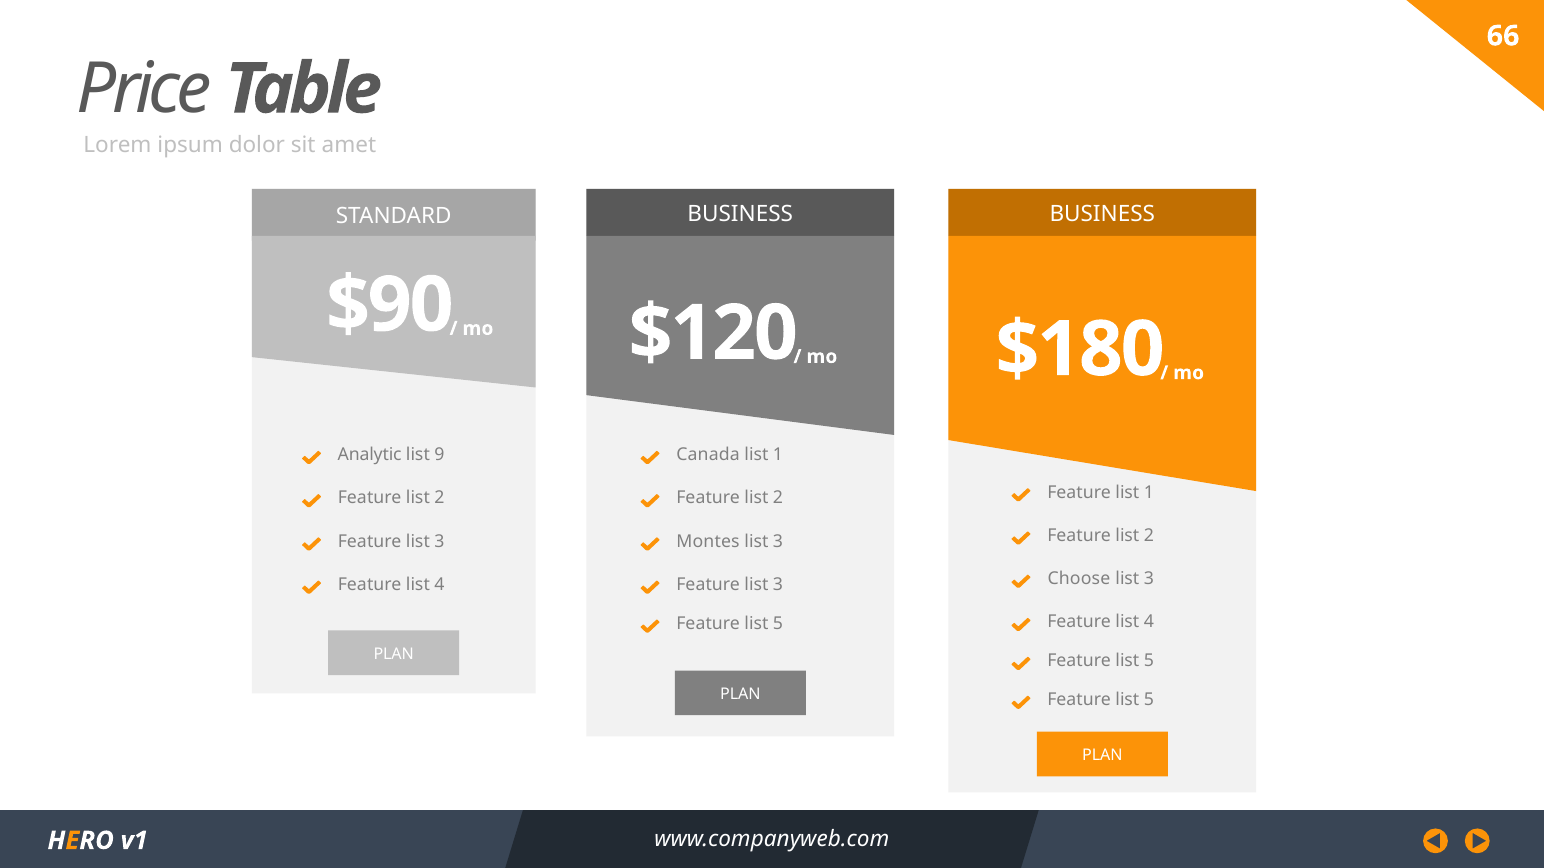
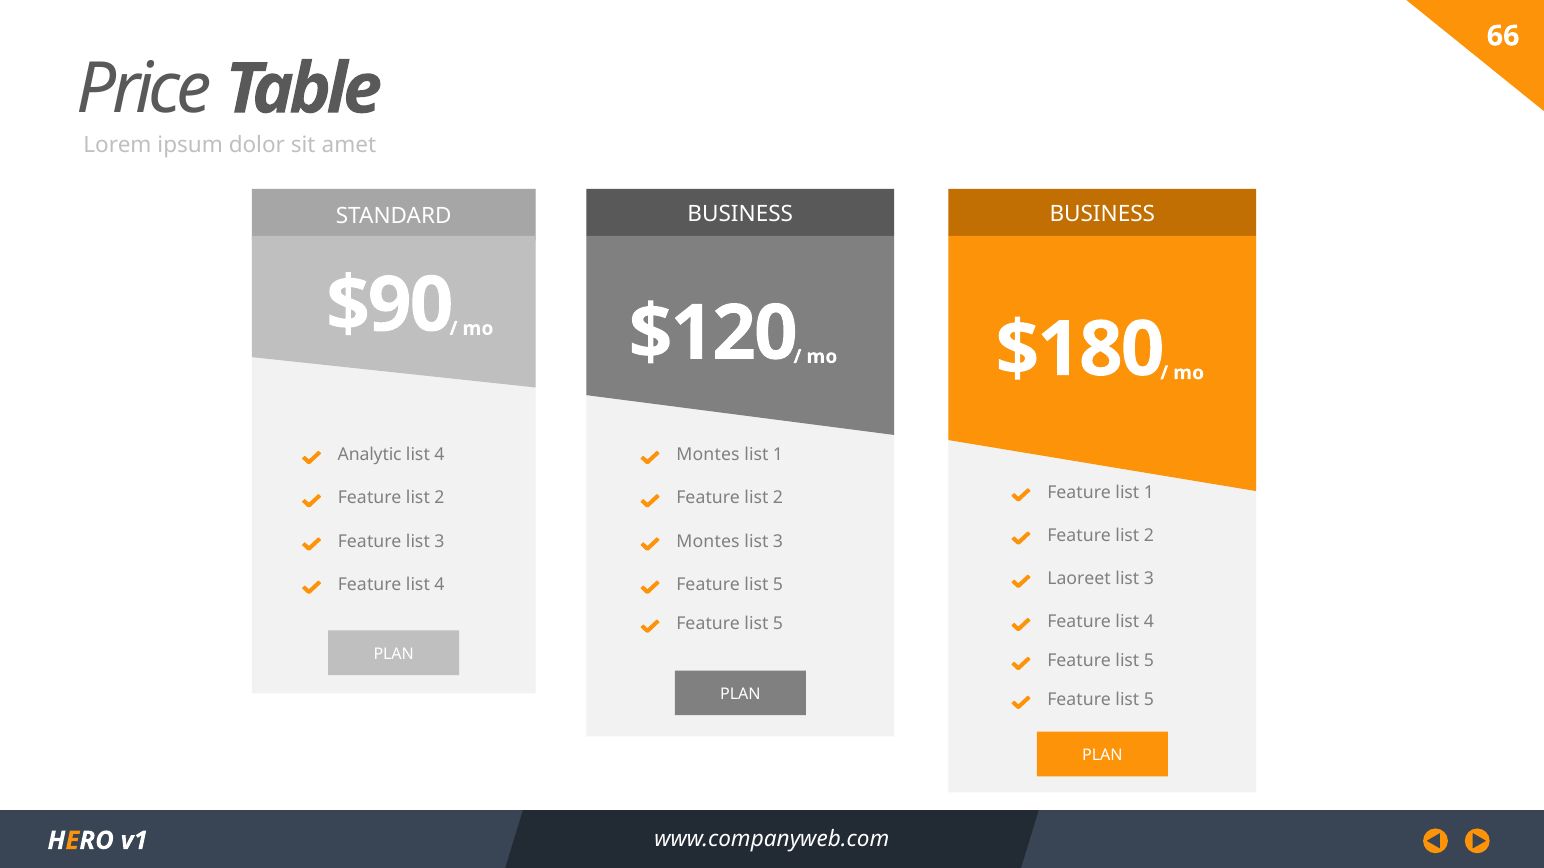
9: 9 -> 4 (440, 455)
Canada: Canada -> Montes (708, 455)
Choose: Choose -> Laoreet (1079, 579)
3: 3 -> 5 (778, 585)
